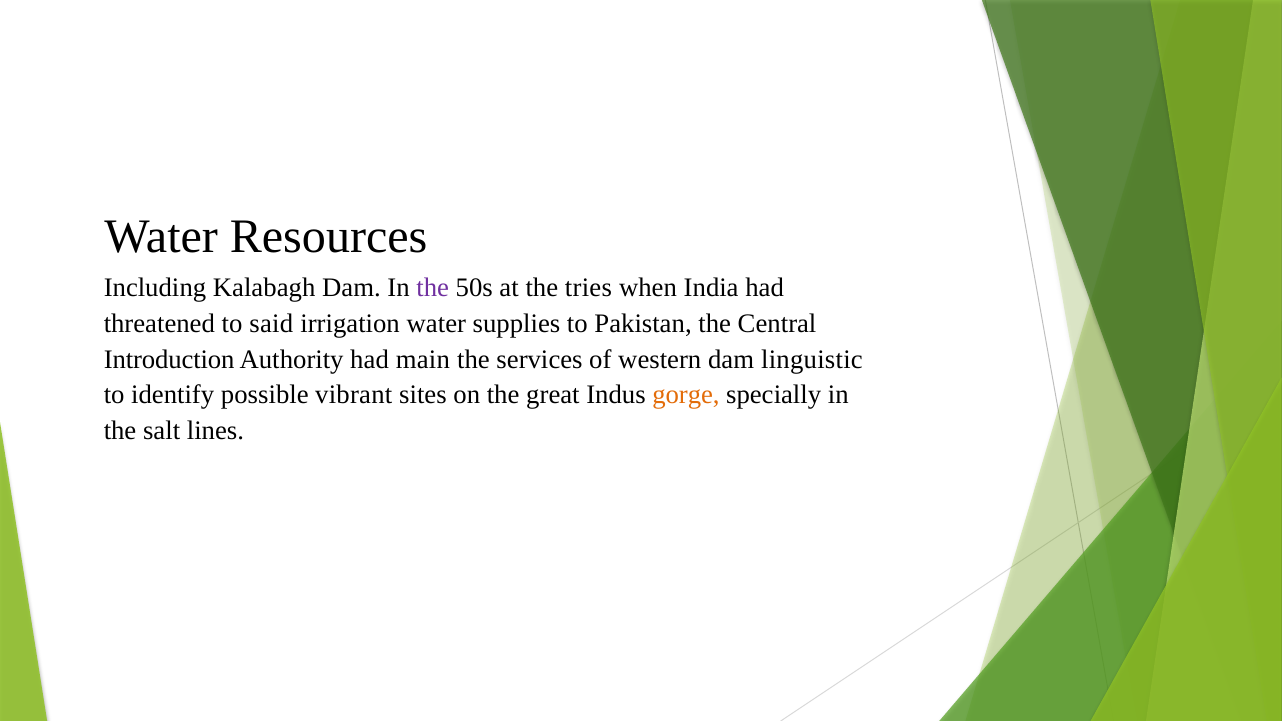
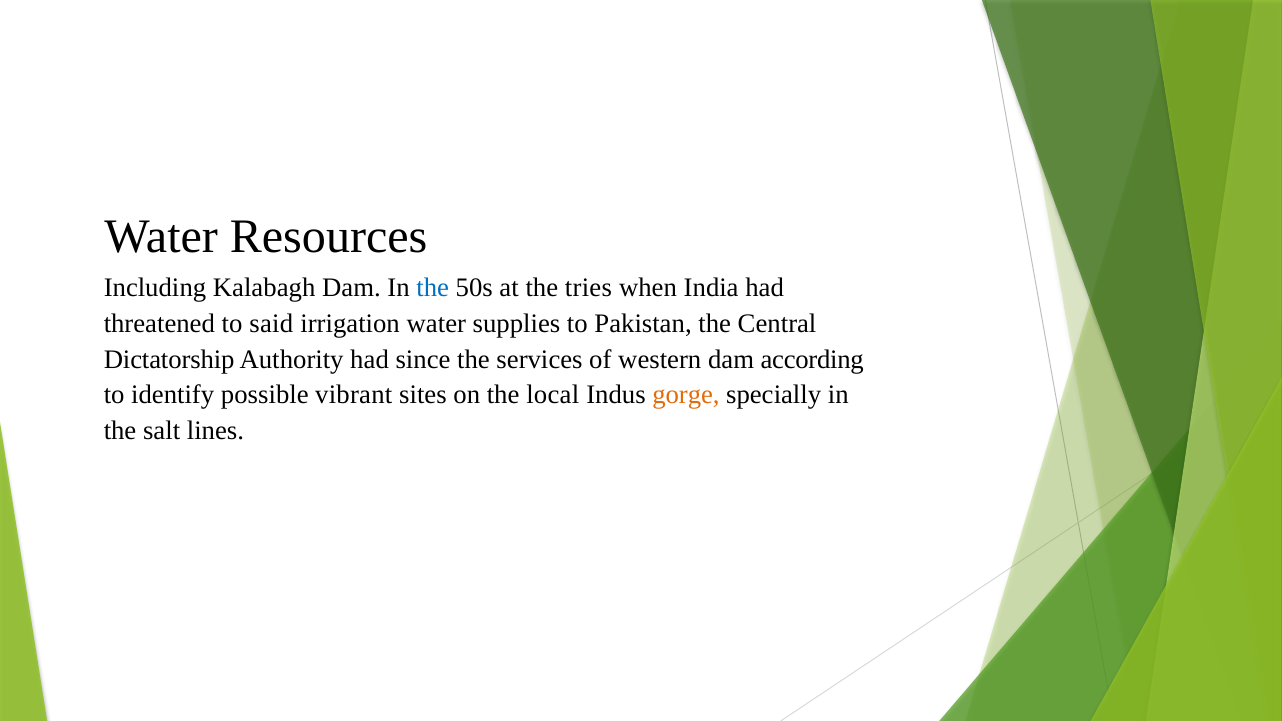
the colour: purple -> blue (433, 288)
Introduction: Introduction -> Dictatorship (169, 359)
main: main -> since (423, 359)
linguistic: linguistic -> according (812, 359)
great: great -> local (553, 395)
